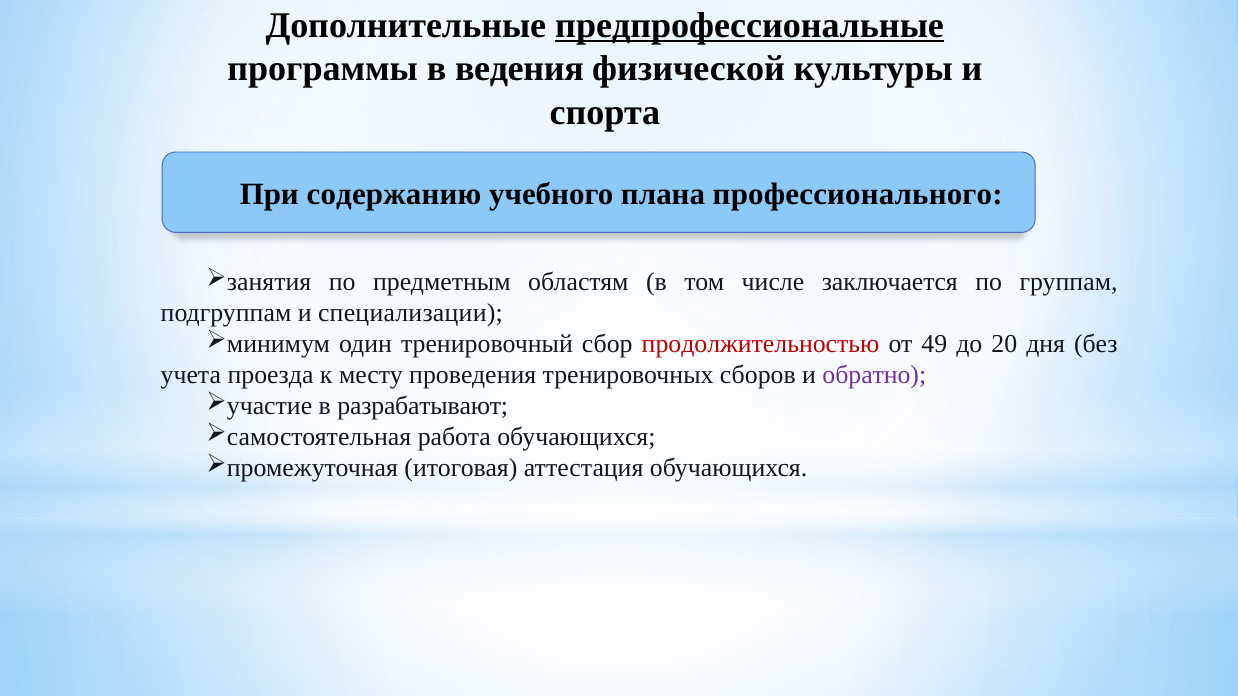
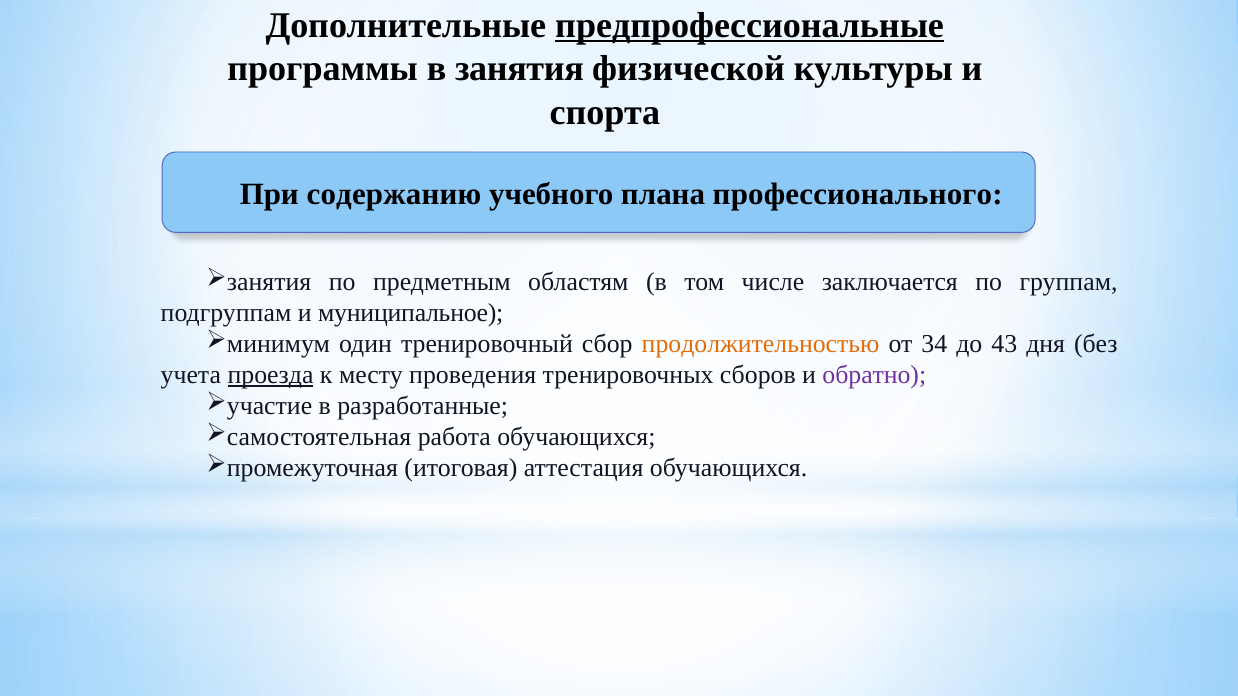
ведения: ведения -> занятия (519, 69)
специализации: специализации -> муниципальное (411, 313)
продолжительностью colour: red -> orange (761, 344)
49: 49 -> 34 (934, 344)
20: 20 -> 43 (1004, 344)
проезда underline: none -> present (270, 375)
разрабатывают: разрабатывают -> разработанные (423, 406)
